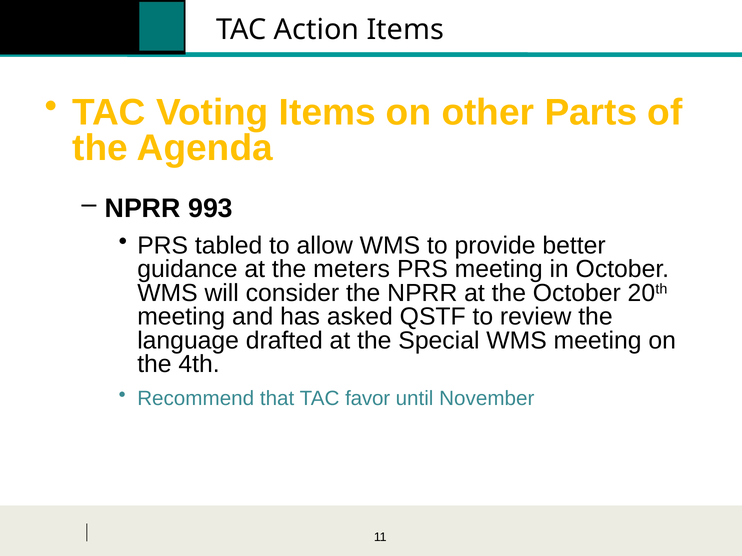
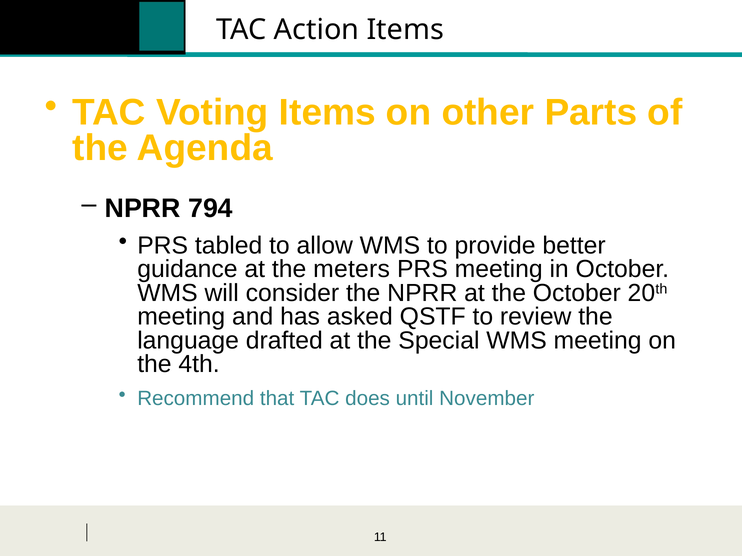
993: 993 -> 794 (211, 209)
favor: favor -> does (368, 399)
